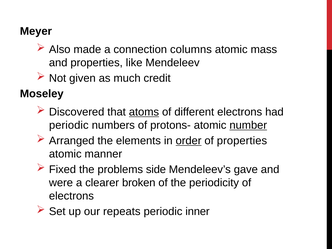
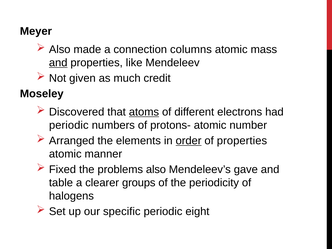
and underline: none -> present (58, 63)
number underline: present -> none (248, 125)
problems side: side -> also (156, 170)
were: were -> table (61, 183)
broken: broken -> groups (139, 183)
electrons: electrons -> halogens (71, 196)
repeats: repeats -> specific (122, 212)
inner: inner -> eight (197, 212)
